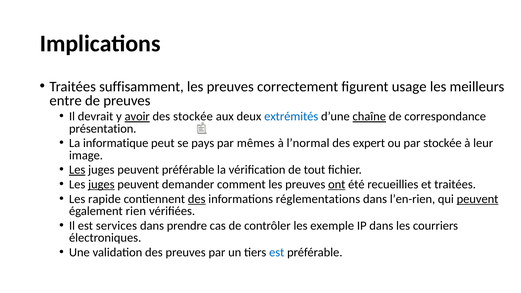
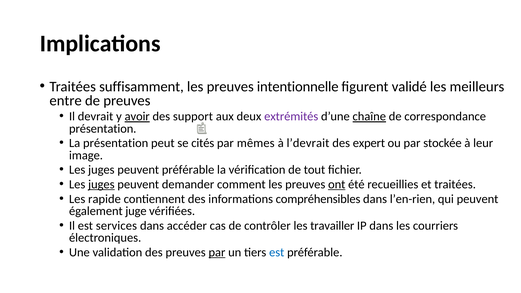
correctement: correctement -> intentionnelle (298, 87)
usage: usage -> validé (409, 87)
des stockée: stockée -> support (193, 117)
extrémités colour: blue -> purple (291, 117)
La informatique: informatique -> présentation (116, 143)
pays: pays -> cités (203, 143)
l’normal: l’normal -> l’devrait (308, 143)
Les underline: present -> none (77, 170)
des underline: present -> none (197, 199)
réglementations: réglementations -> compréhensibles (318, 199)
peuvent underline: present -> none (478, 199)
rien: rien -> juge (136, 211)
prendre: prendre -> accéder (187, 226)
exemple: exemple -> travailler (332, 226)
par underline: none -> present (217, 252)
